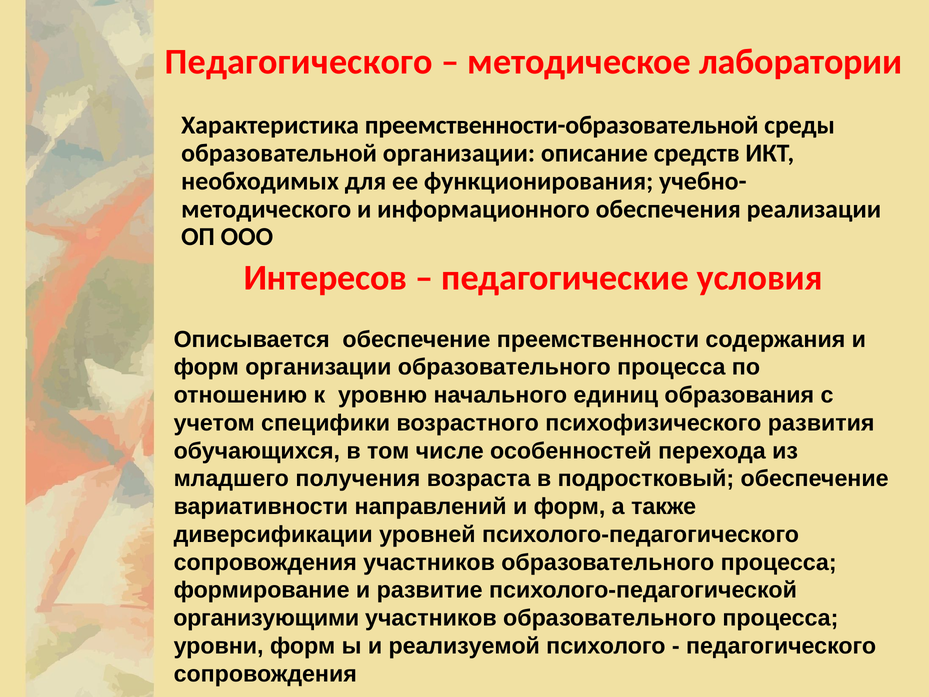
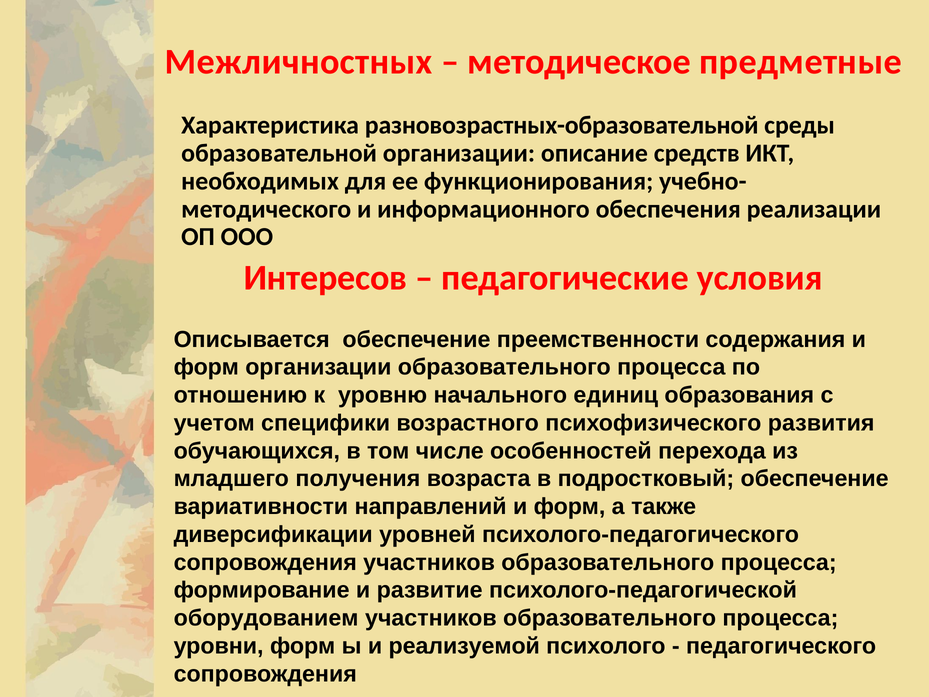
Педагогического: Педагогического -> Межличностных (299, 62)
лаборатории: лаборатории -> предметные (800, 62)
преемственности-образовательной: преемственности-образовательной -> разновозрастных-образовательной (562, 125)
организующими: организующими -> оборудованием (266, 618)
